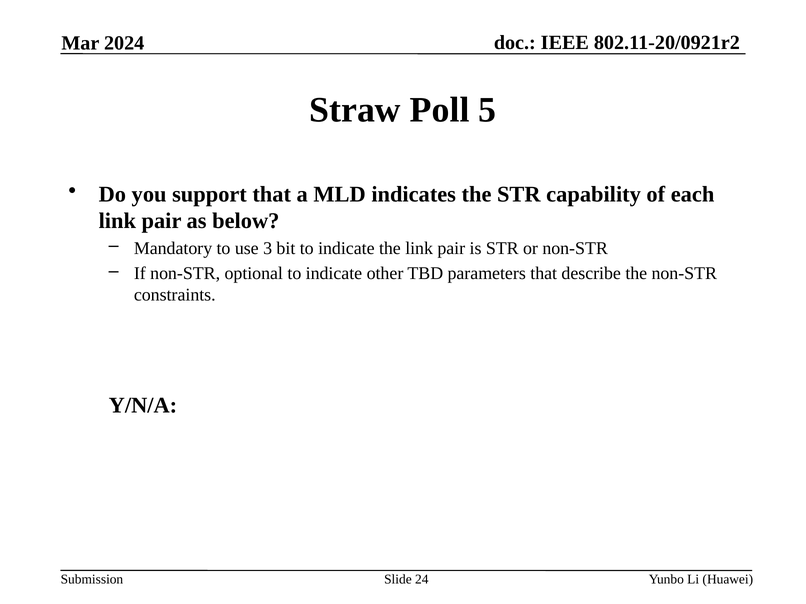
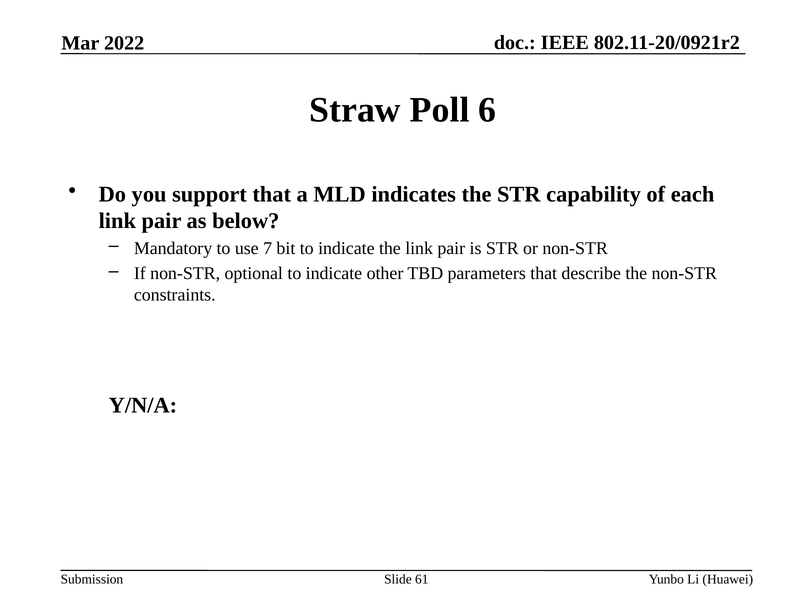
2024: 2024 -> 2022 (124, 43)
5: 5 -> 6 (487, 110)
3: 3 -> 7 (268, 249)
24: 24 -> 61 (422, 580)
